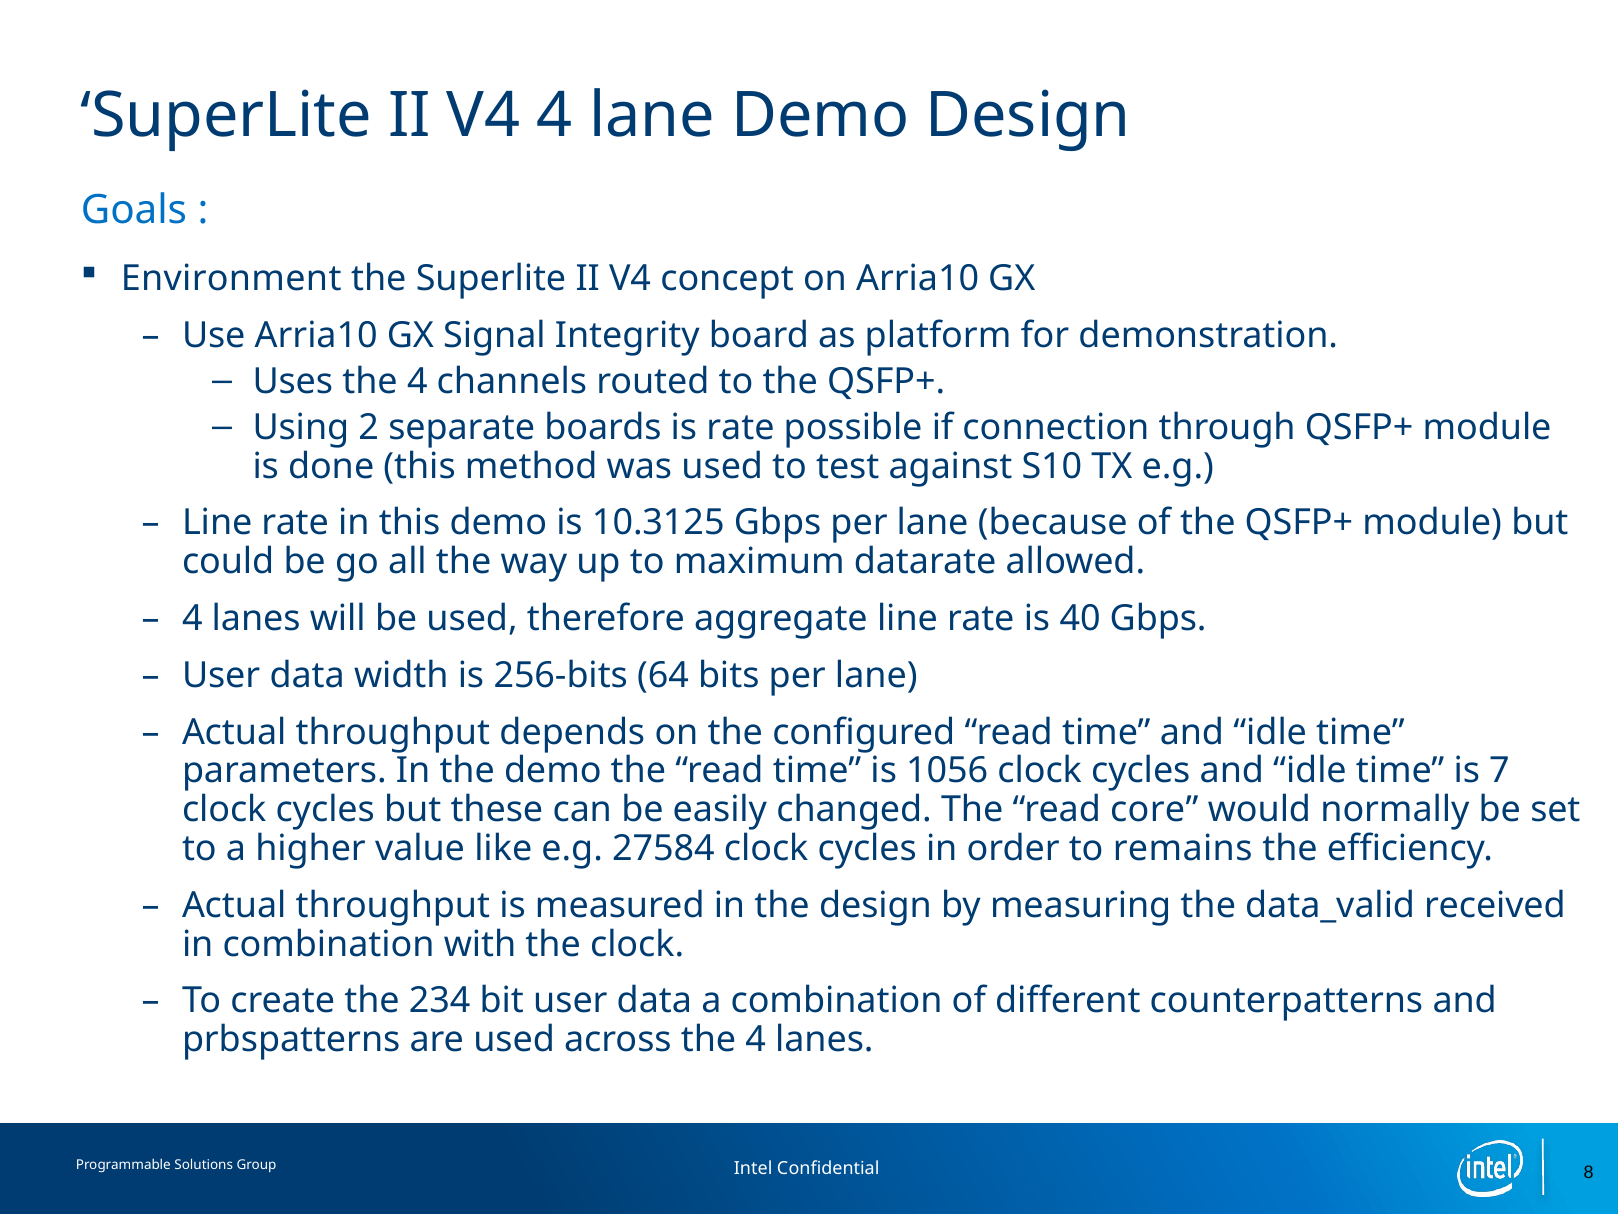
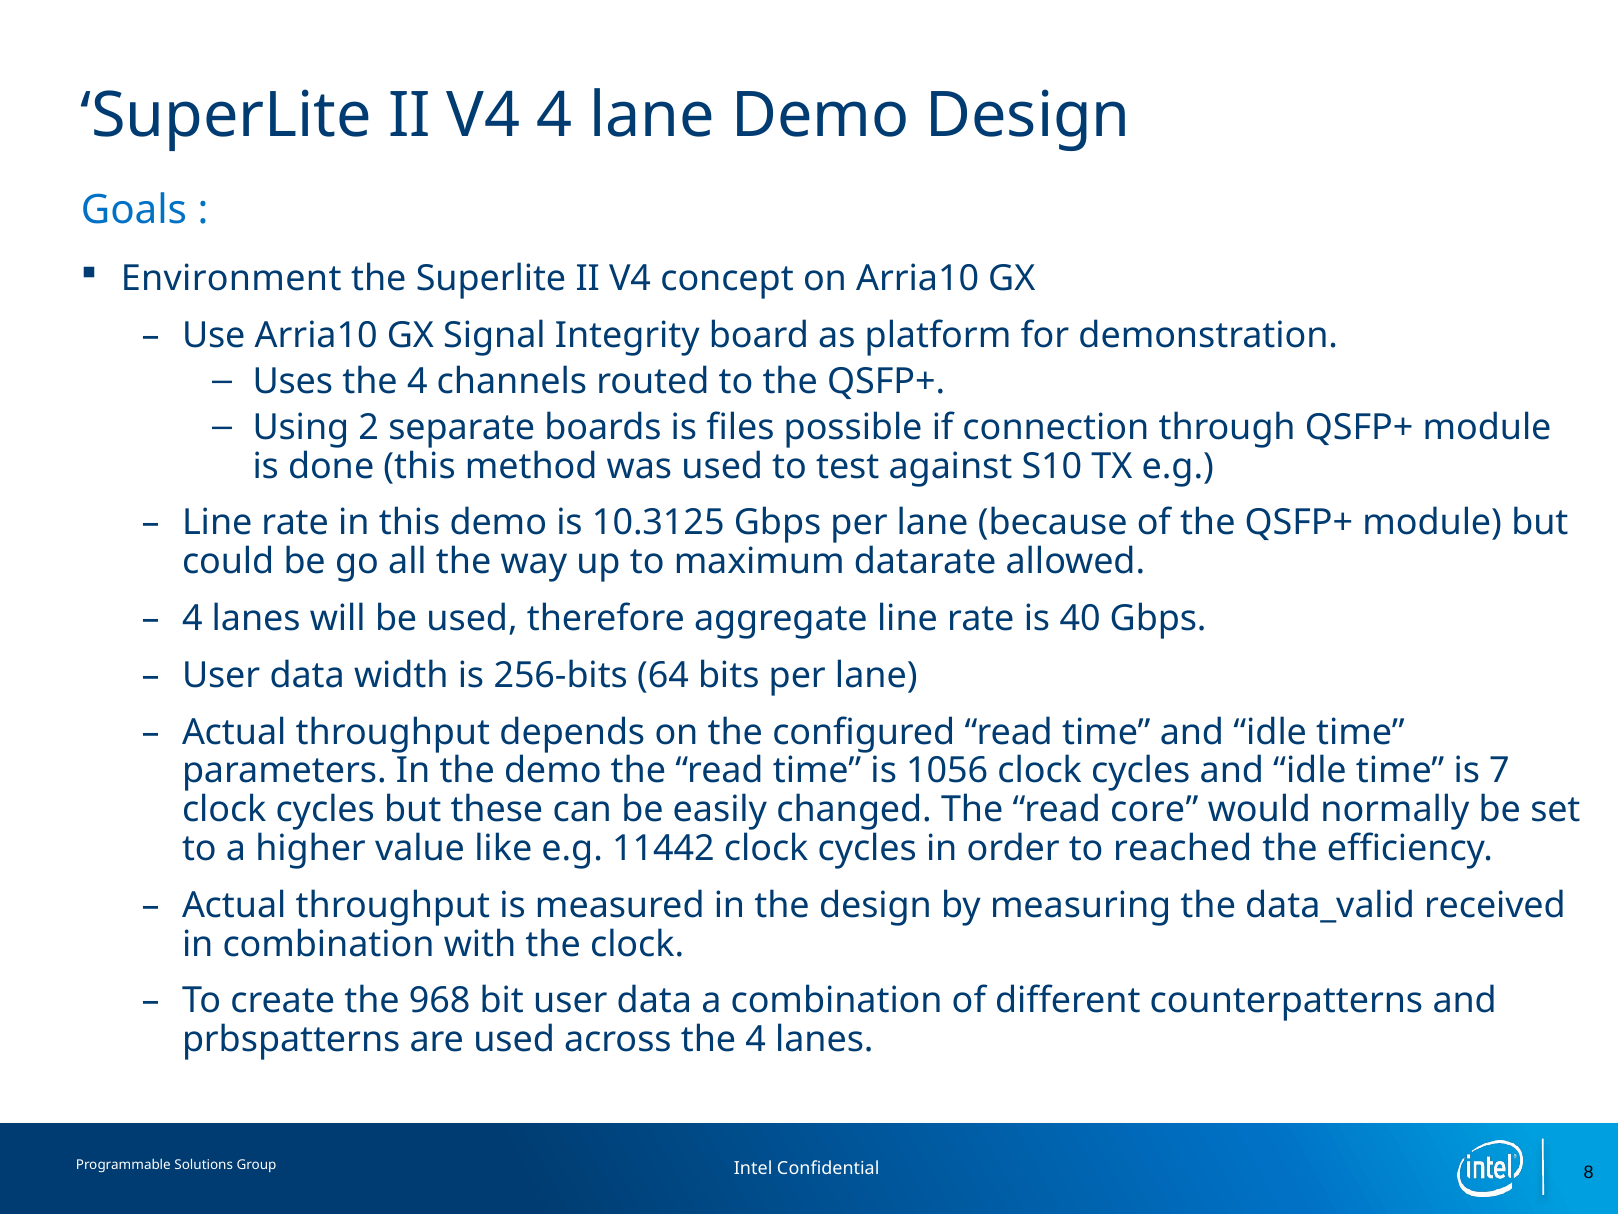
is rate: rate -> files (740, 427)
27584: 27584 -> 11442 (663, 848)
remains: remains -> reached (1183, 848)
234: 234 -> 968 (440, 1001)
